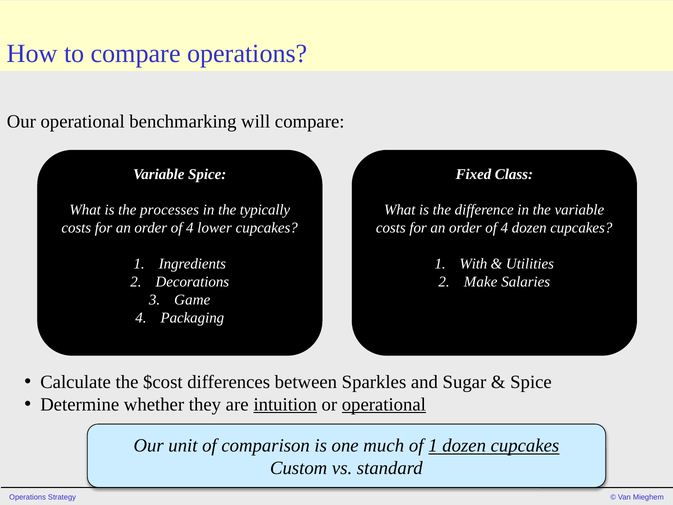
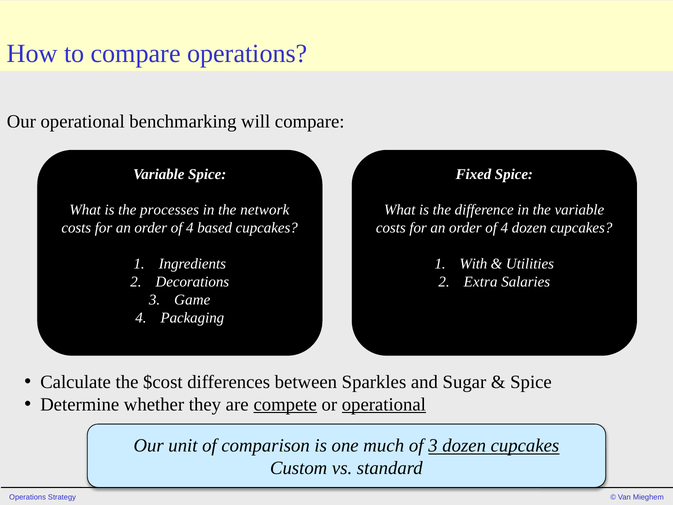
Fixed Class: Class -> Spice (514, 174)
typically: typically -> network (265, 210)
lower: lower -> based (215, 228)
Make: Make -> Extra (481, 282)
intuition: intuition -> compete (285, 404)
of 1: 1 -> 3 (433, 446)
